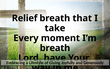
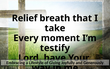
breath: breath -> testify (55, 48)
